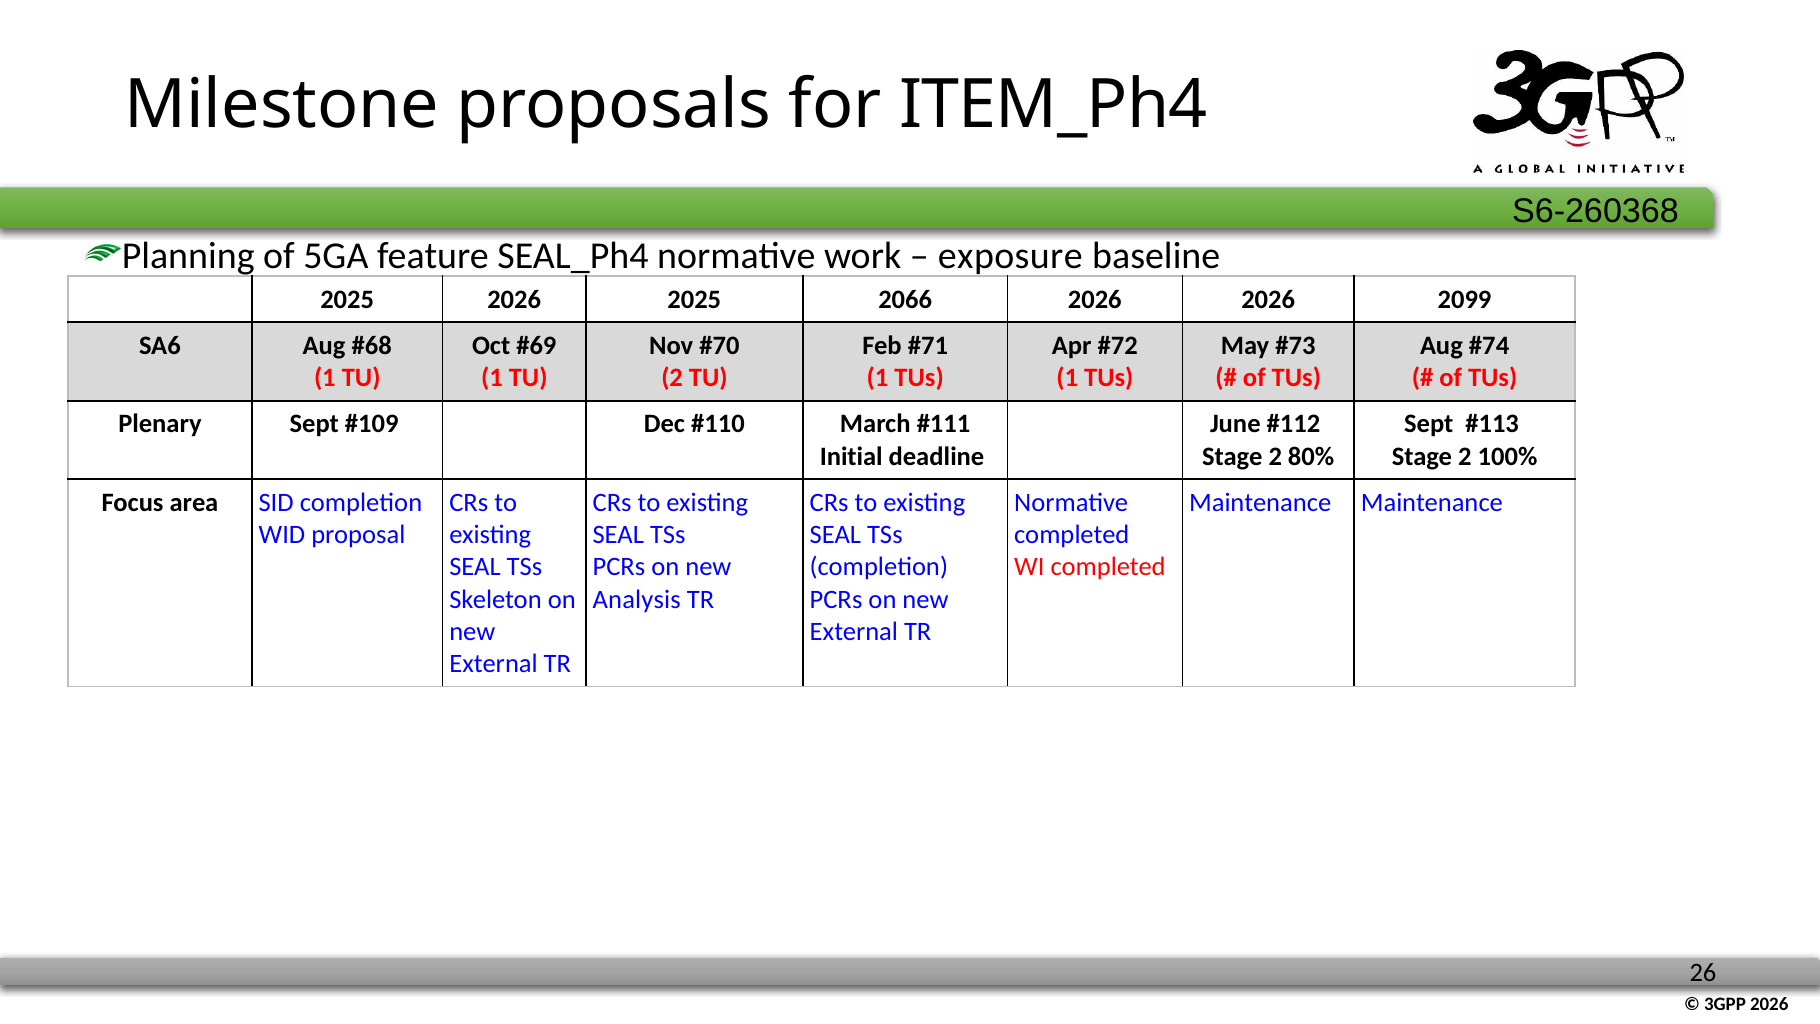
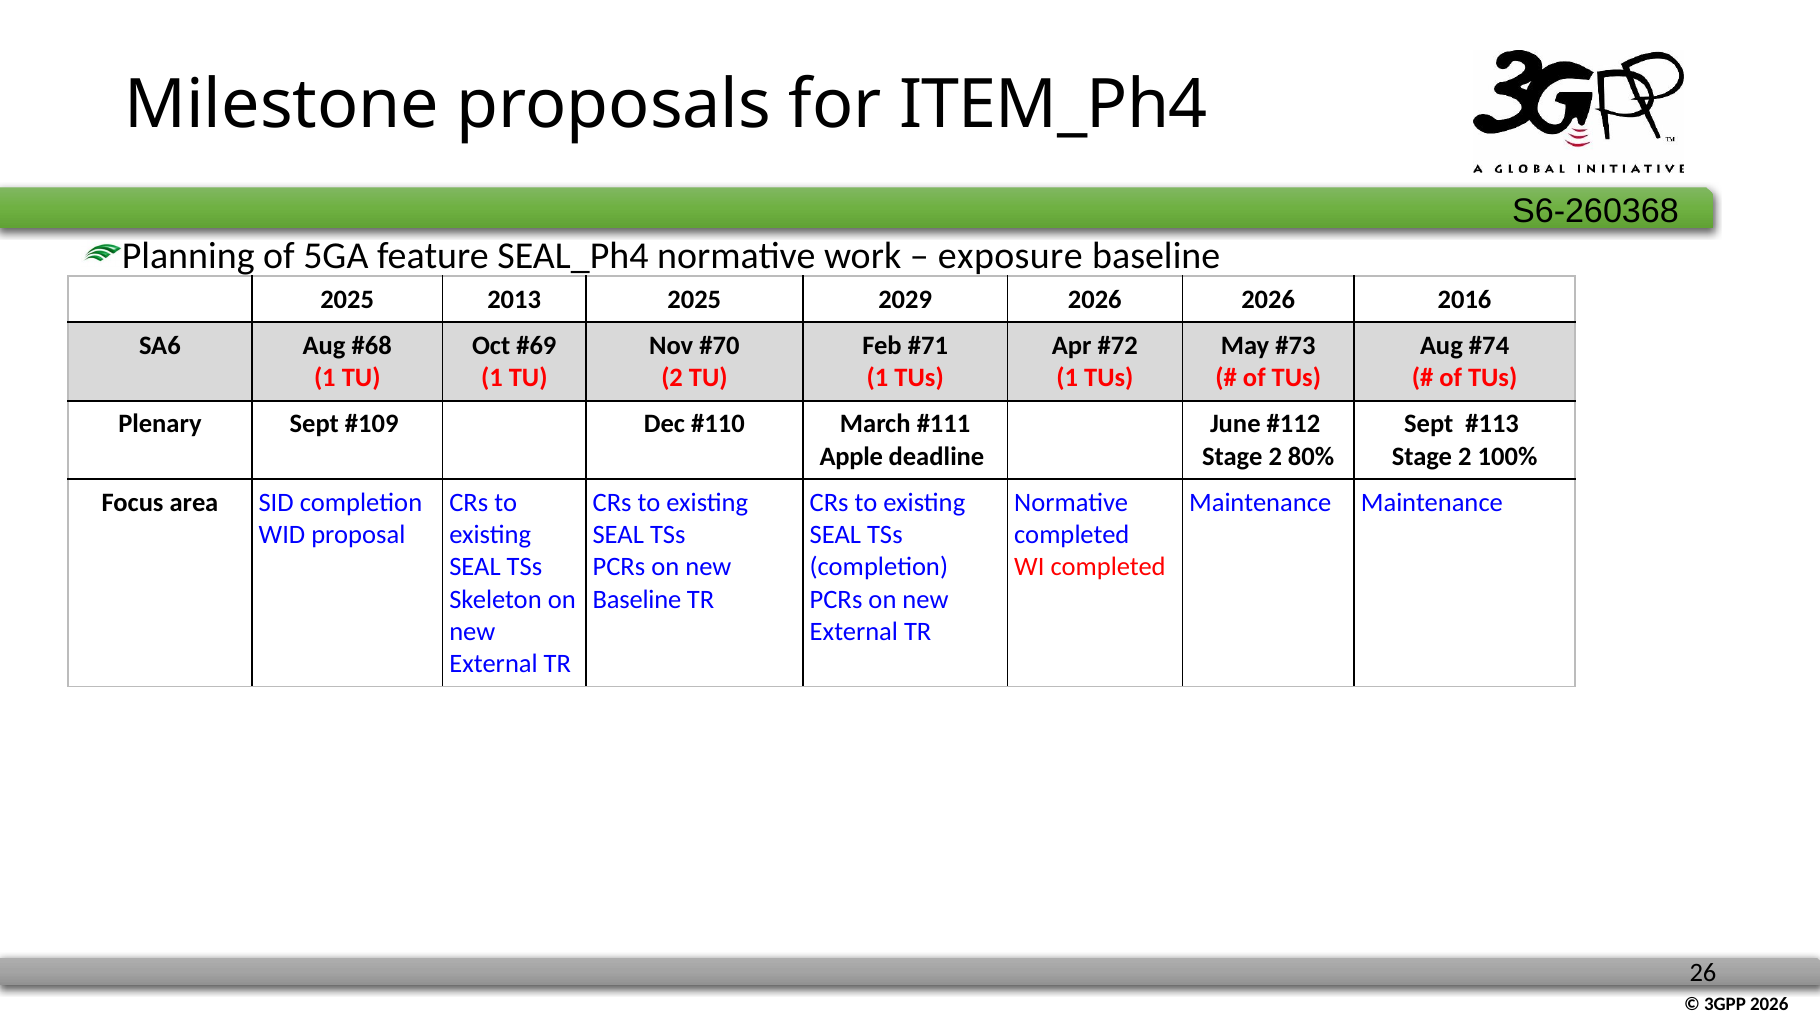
2025 2026: 2026 -> 2013 (514, 299)
2066: 2066 -> 2029 (905, 299)
2099: 2099 -> 2016 (1465, 299)
Initial: Initial -> Apple (851, 456)
Analysis: Analysis -> Baseline (637, 599)
